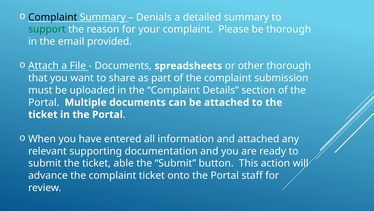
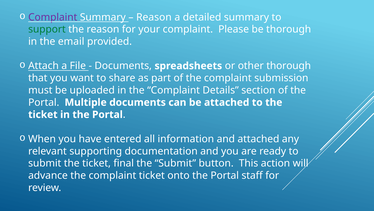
Complaint colour: black -> purple (53, 17)
Denials: Denials -> Reason (154, 17)
able: able -> final (124, 163)
